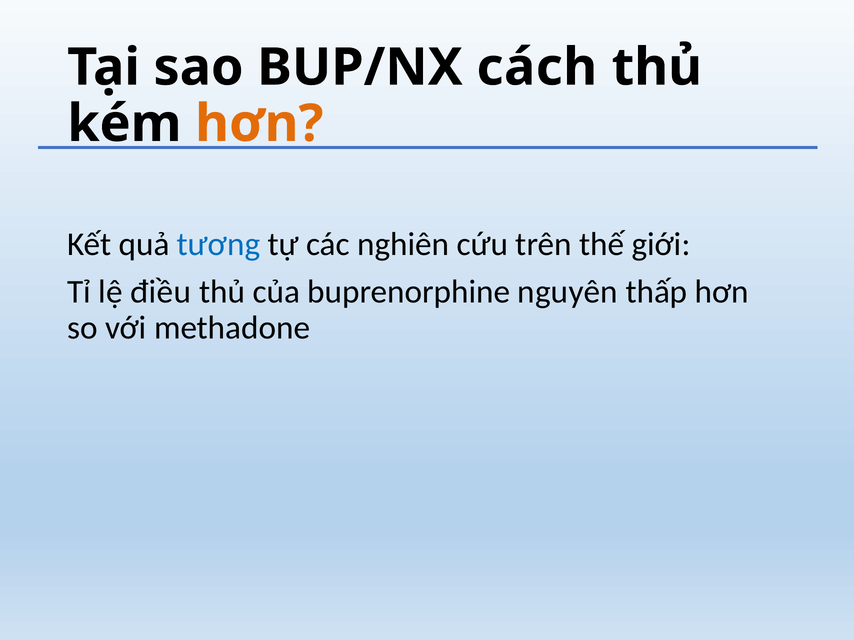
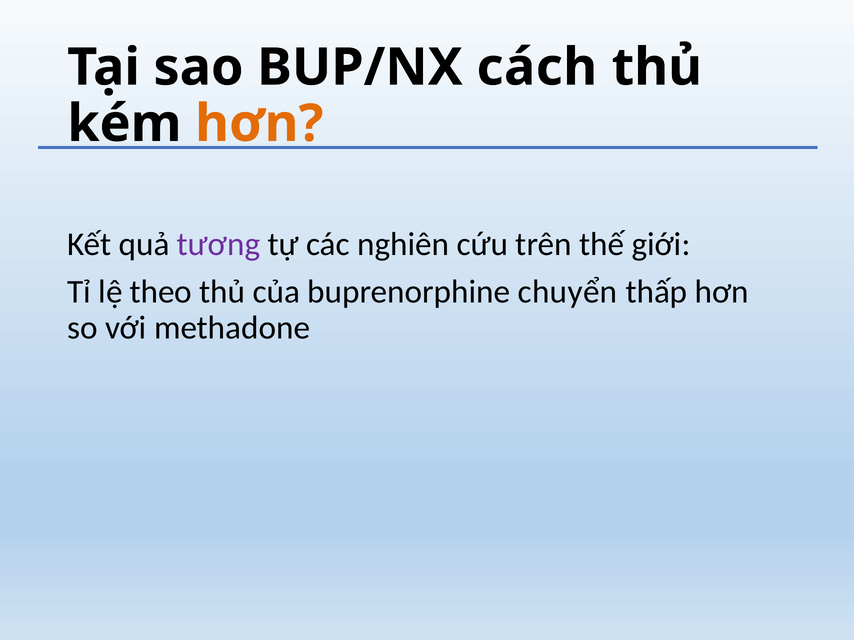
tương colour: blue -> purple (219, 244)
điều: điều -> theo (161, 292)
nguyên: nguyên -> chuyển (568, 292)
